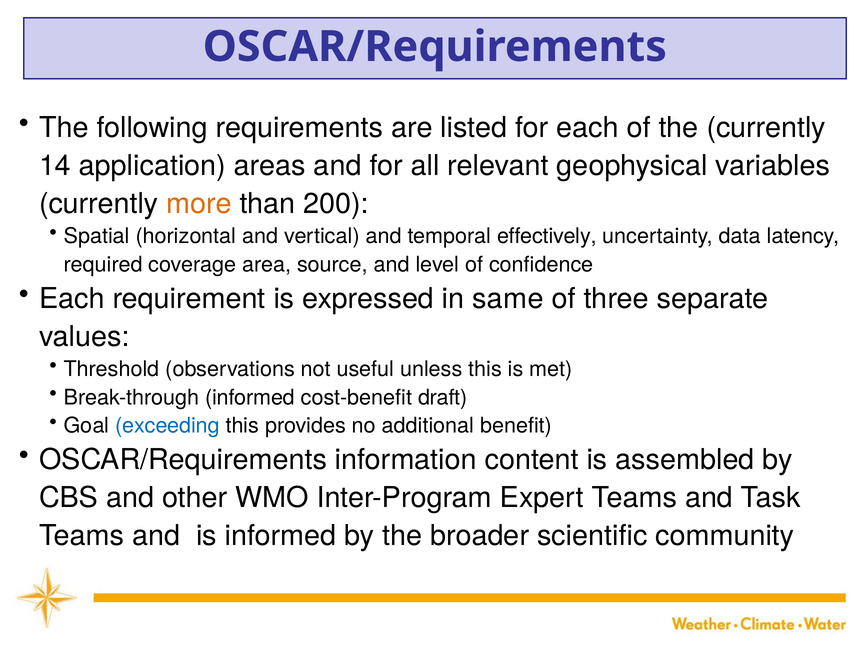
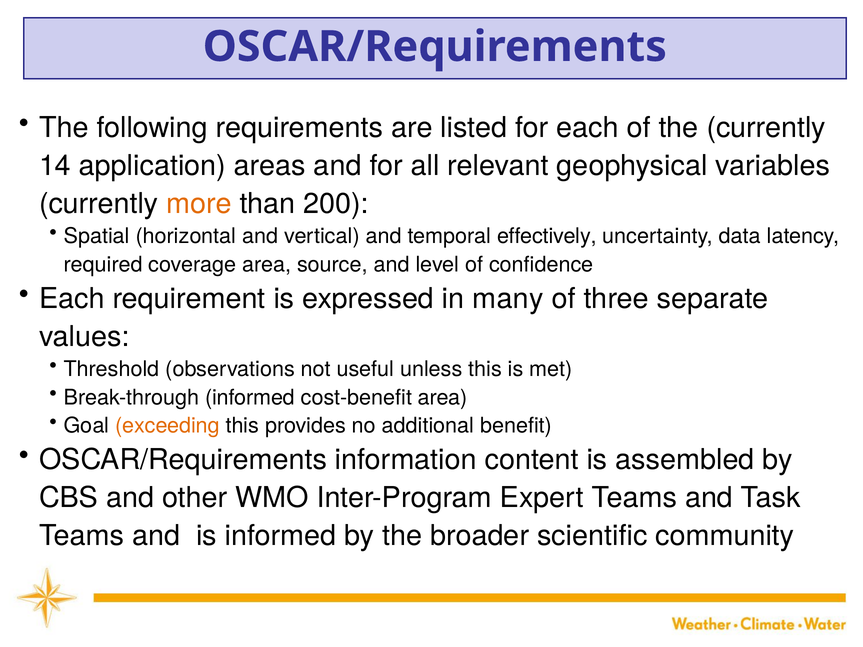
same: same -> many (508, 299)
cost-benefit draft: draft -> area (443, 398)
exceeding colour: blue -> orange (168, 426)
